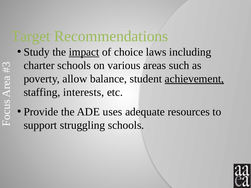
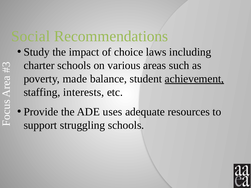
Target: Target -> Social (31, 36)
impact underline: present -> none (84, 52)
allow: allow -> made (75, 79)
